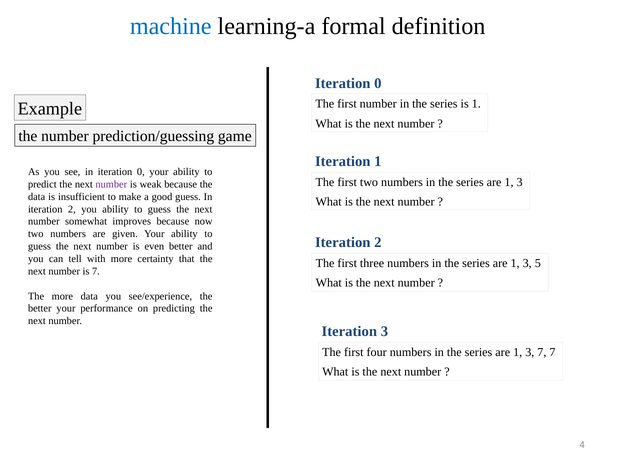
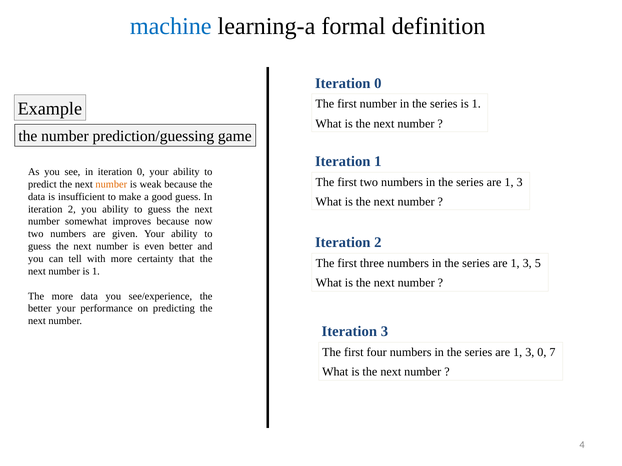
number colour: purple -> orange (111, 184)
number is 7: 7 -> 1 (96, 272)
3 7: 7 -> 0 (542, 353)
